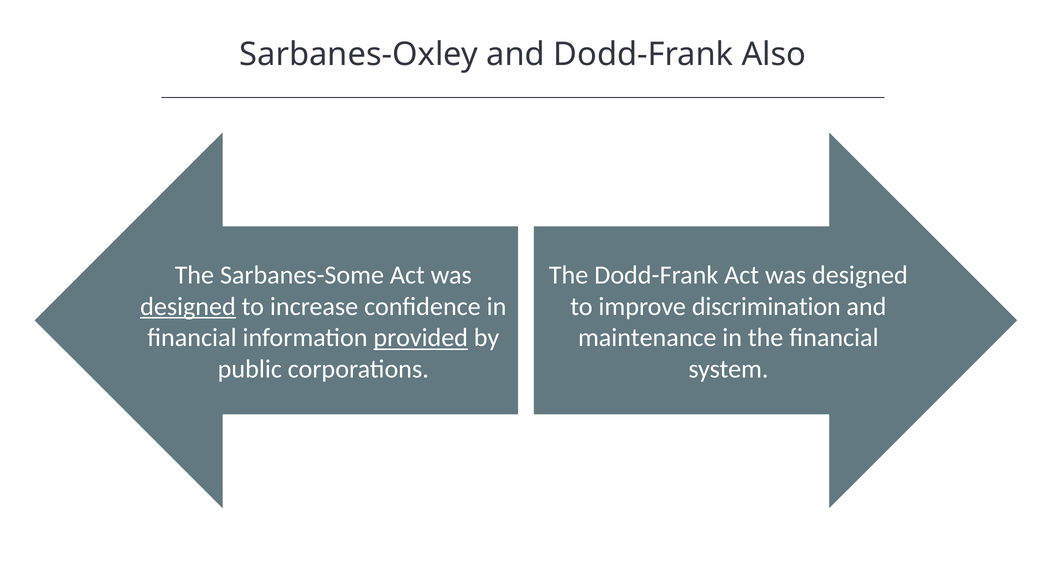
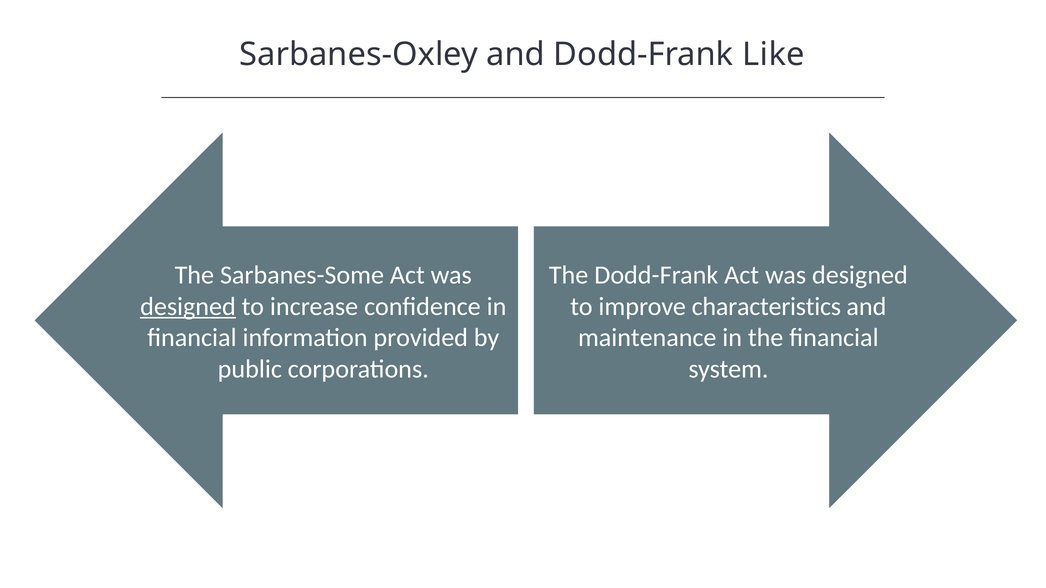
Also: Also -> Like (774, 55)
discrimination: discrimination -> characteristics (766, 307)
provided underline: present -> none (421, 338)
